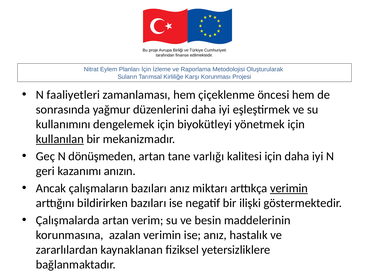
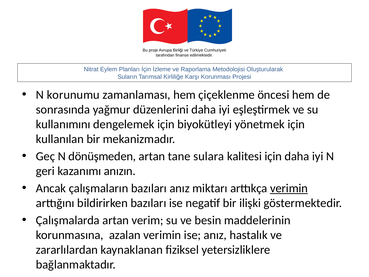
faaliyetleri: faaliyetleri -> korunumu (73, 95)
kullanılan underline: present -> none (60, 139)
varlığı: varlığı -> sulara (209, 156)
